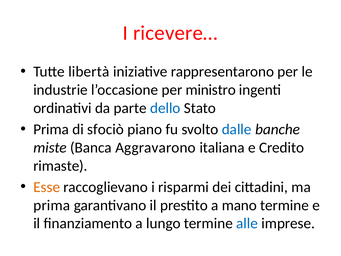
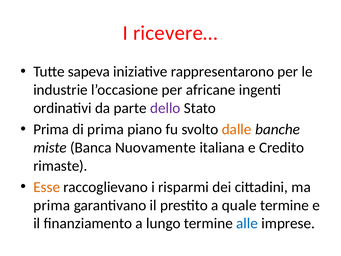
libertà: libertà -> sapeva (89, 72)
ministro: ministro -> africane (211, 90)
dello colour: blue -> purple (165, 108)
di sfociò: sfociò -> prima (106, 129)
dalle colour: blue -> orange (237, 129)
Aggravarono: Aggravarono -> Nuovamente (156, 147)
mano: mano -> quale (239, 205)
